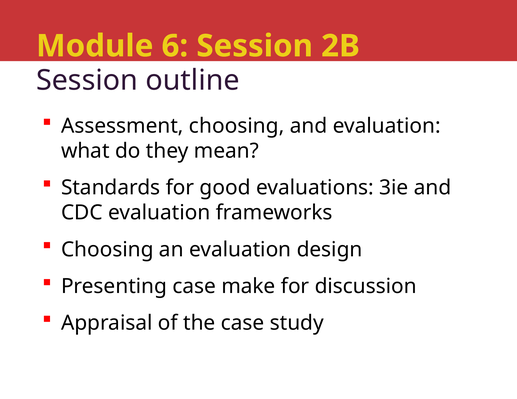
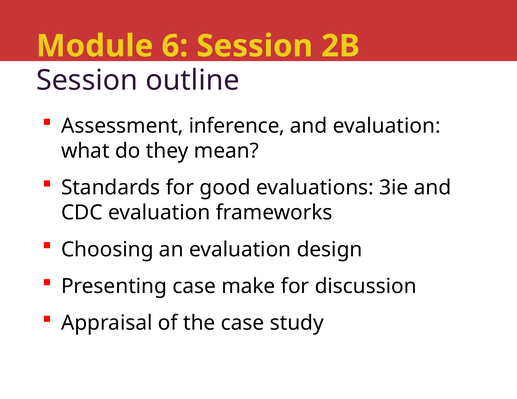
Assessment choosing: choosing -> inference (237, 126)
